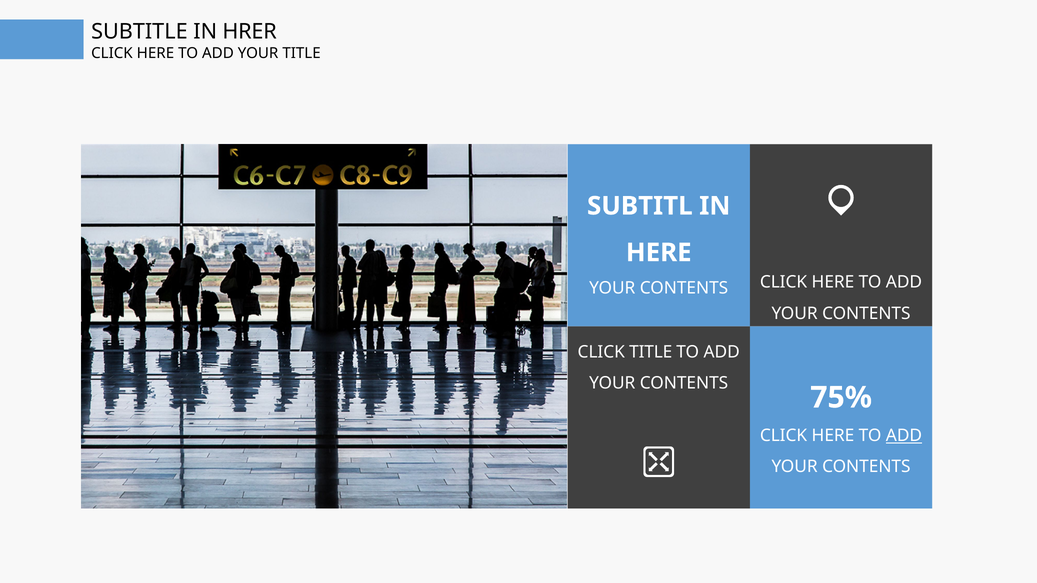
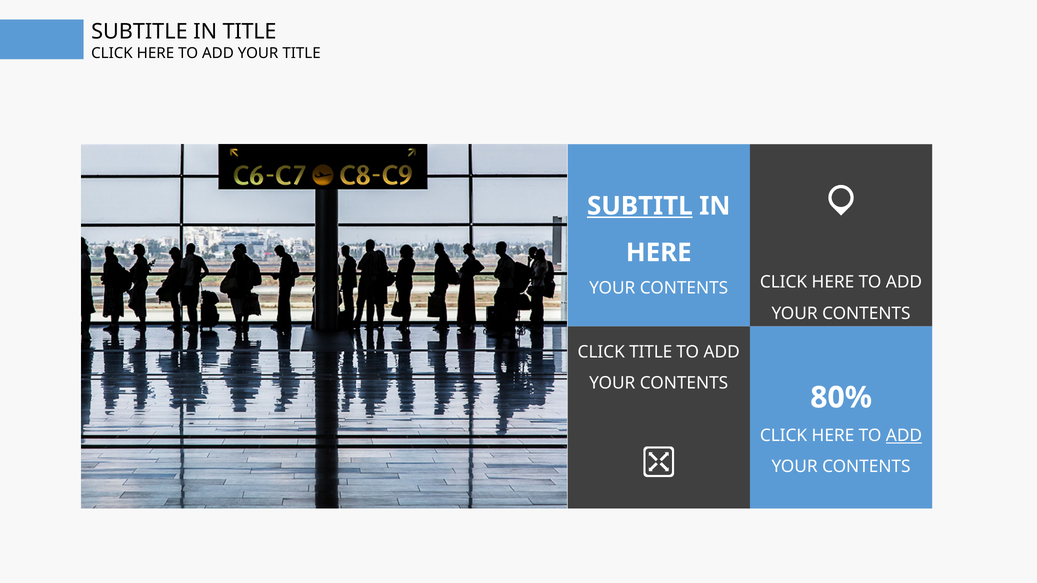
IN HRER: HRER -> TITLE (250, 31)
SUBTITL underline: none -> present (640, 206)
75%: 75% -> 80% (841, 398)
